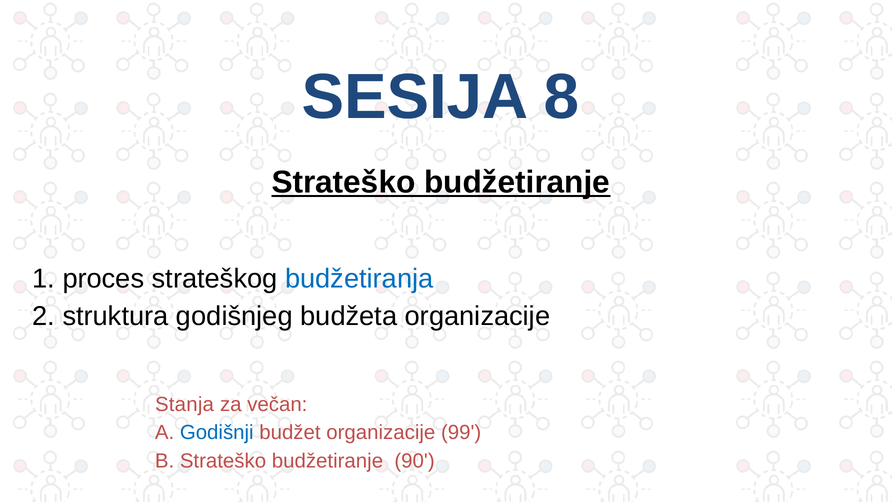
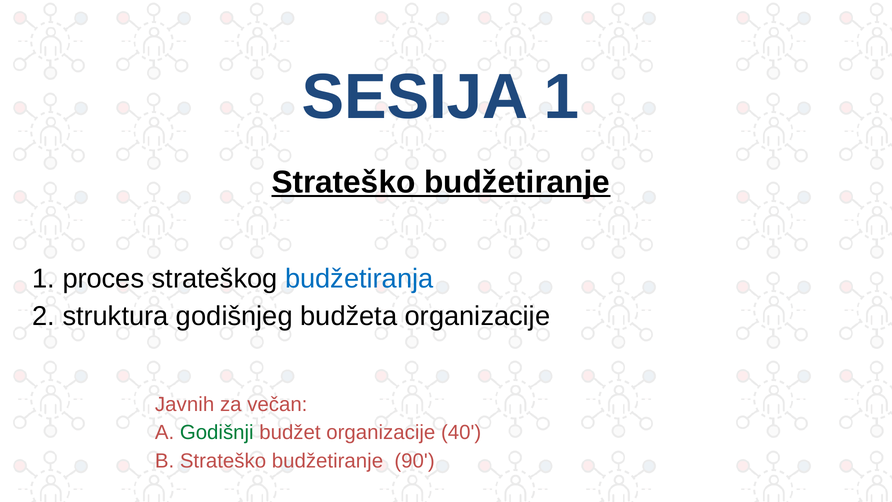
SESIJA 8: 8 -> 1 (561, 97)
Stanja: Stanja -> Javnih (185, 404)
Godišnji colour: blue -> green (217, 432)
99: 99 -> 40 (461, 432)
